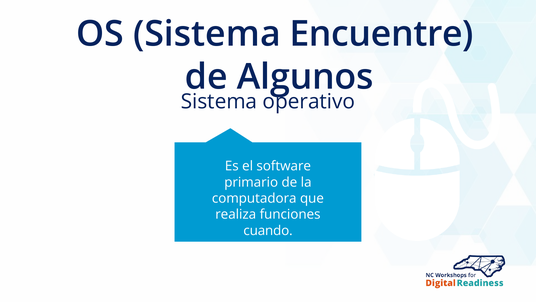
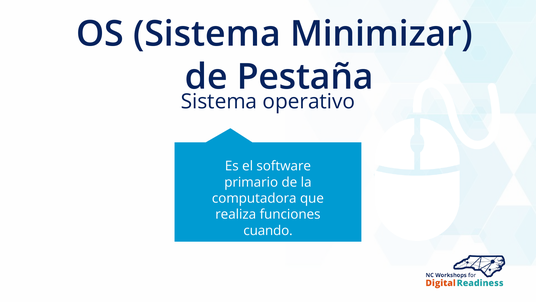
Encuentre: Encuentre -> Minimizar (381, 34)
Algunos: Algunos -> Pestaña (305, 77)
